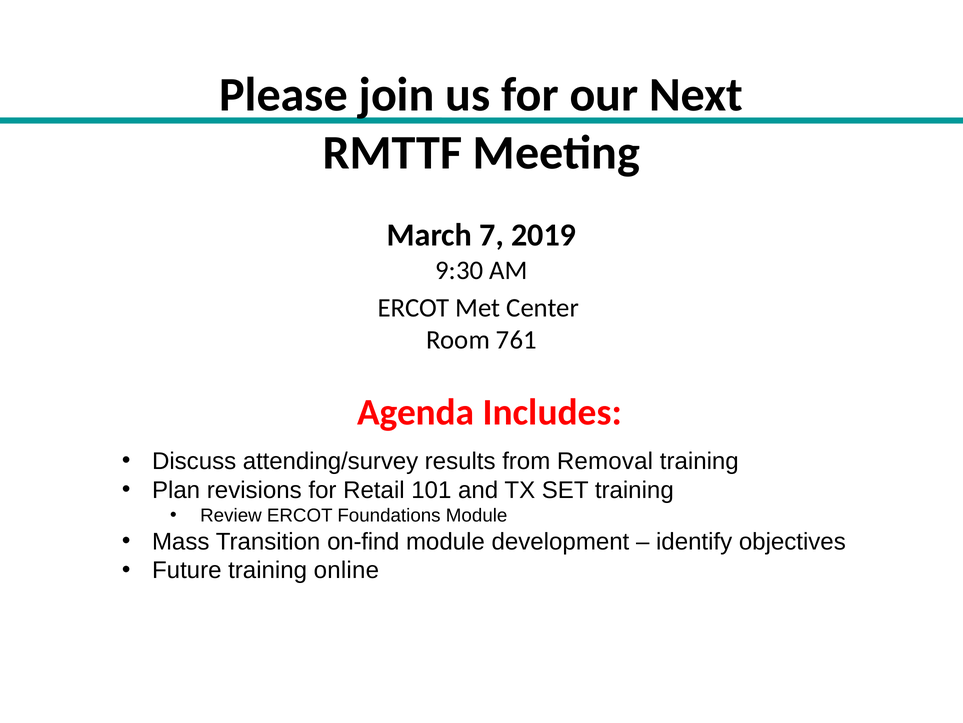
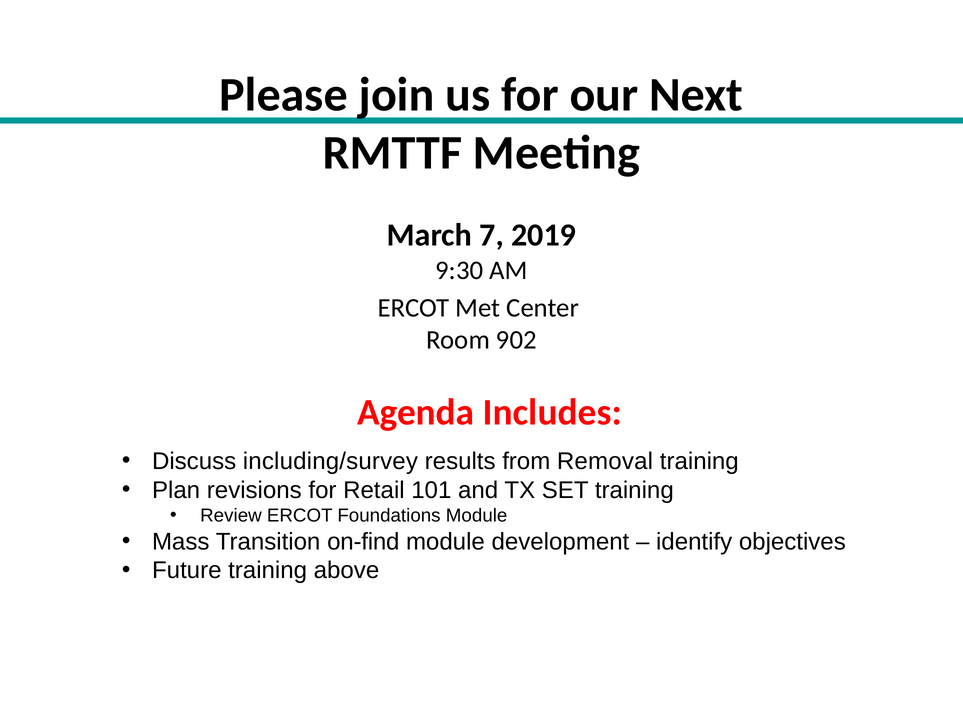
761: 761 -> 902 (516, 339)
attending/survey: attending/survey -> including/survey (330, 461)
online: online -> above (346, 570)
